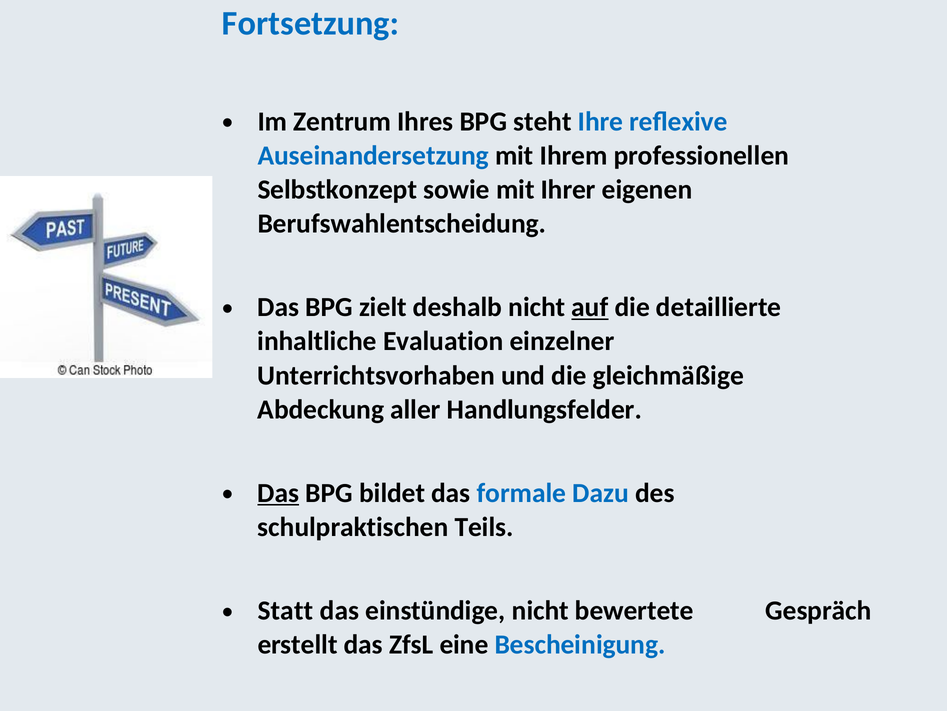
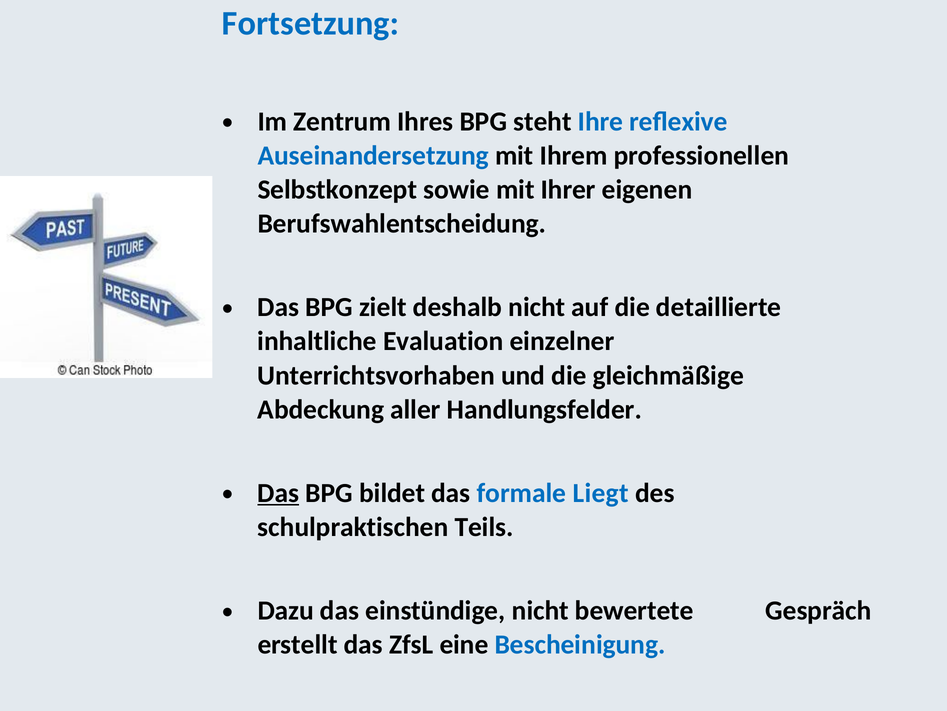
auf underline: present -> none (590, 307)
Dazu: Dazu -> Liegt (601, 493)
Statt: Statt -> Dazu (286, 610)
